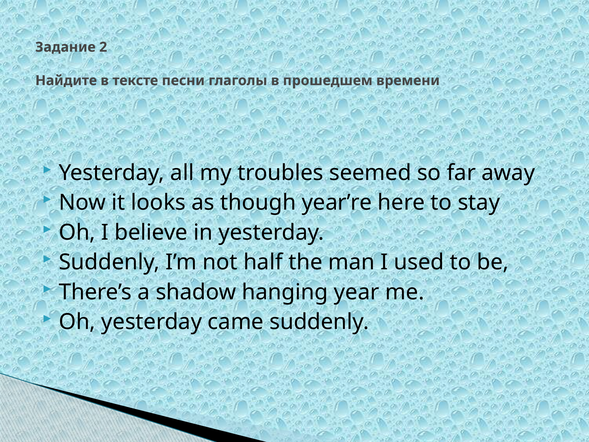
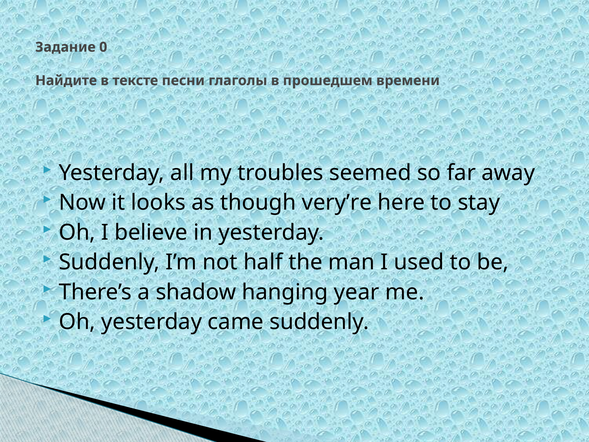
2: 2 -> 0 (103, 47)
year’re: year’re -> very’re (337, 203)
